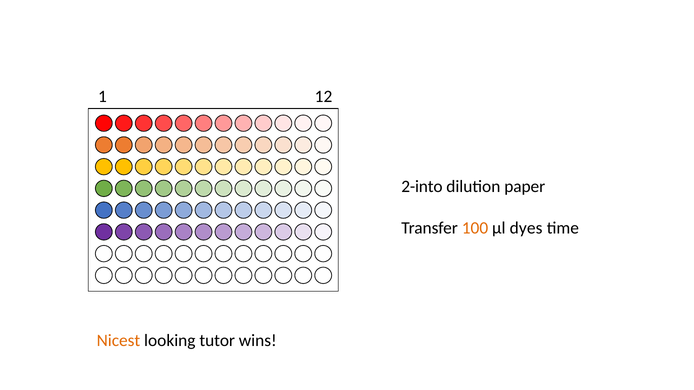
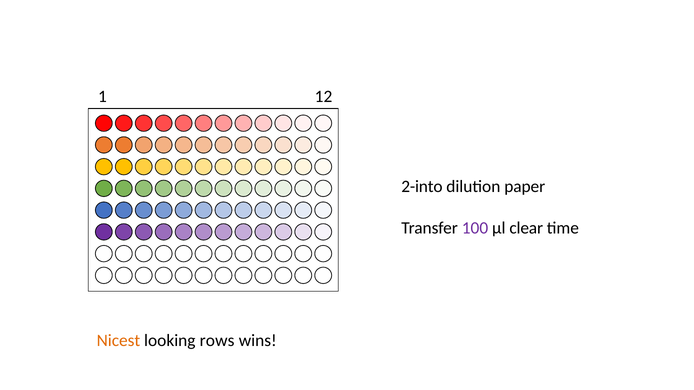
100 colour: orange -> purple (475, 228)
dyes: dyes -> clear (526, 228)
tutor: tutor -> rows (217, 341)
